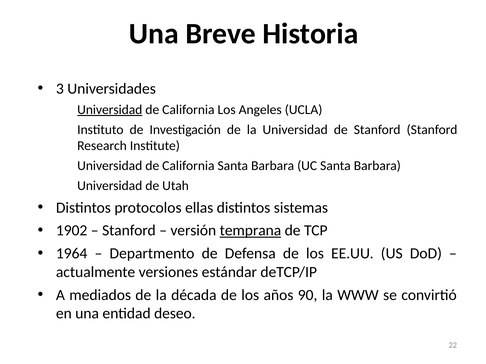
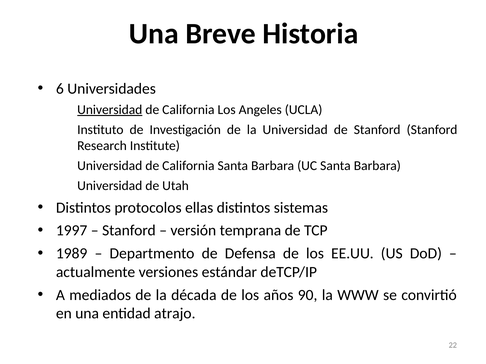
3: 3 -> 6 (60, 89)
1902: 1902 -> 1997 (72, 231)
temprana underline: present -> none (250, 231)
1964: 1964 -> 1989 (72, 254)
deseo: deseo -> atrajo (175, 314)
